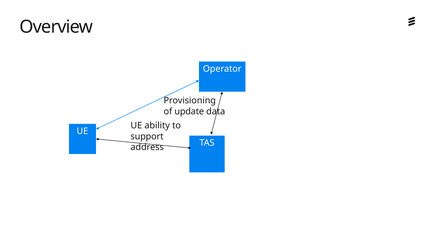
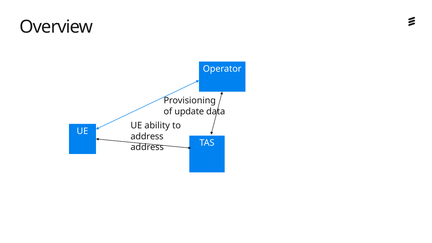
support: support -> address (147, 136)
